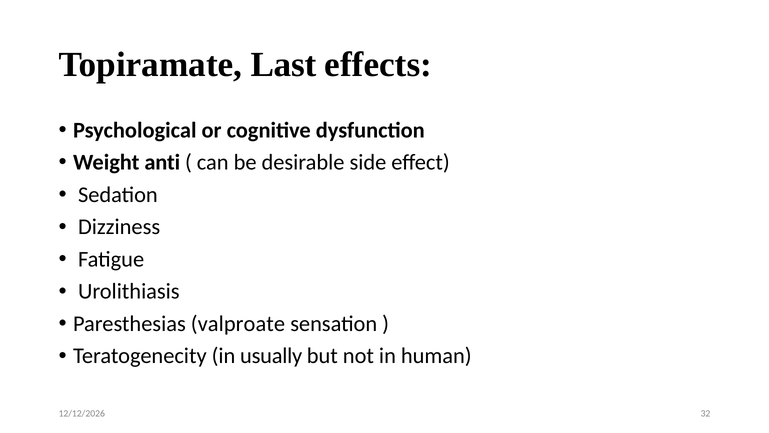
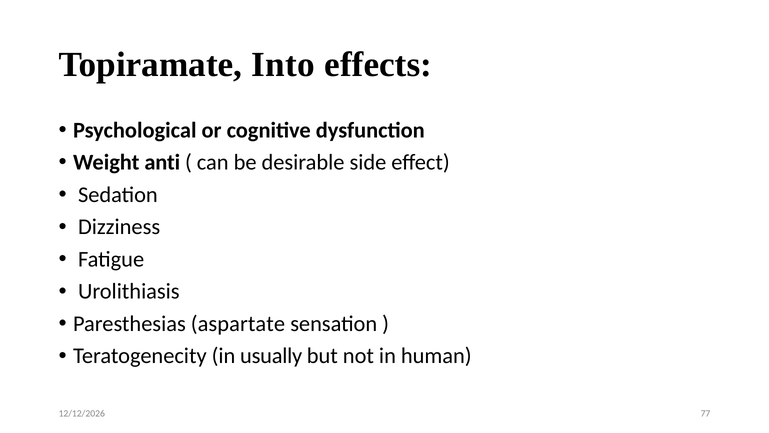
Last: Last -> Into (283, 65)
valproate: valproate -> aspartate (238, 323)
32: 32 -> 77 (705, 413)
